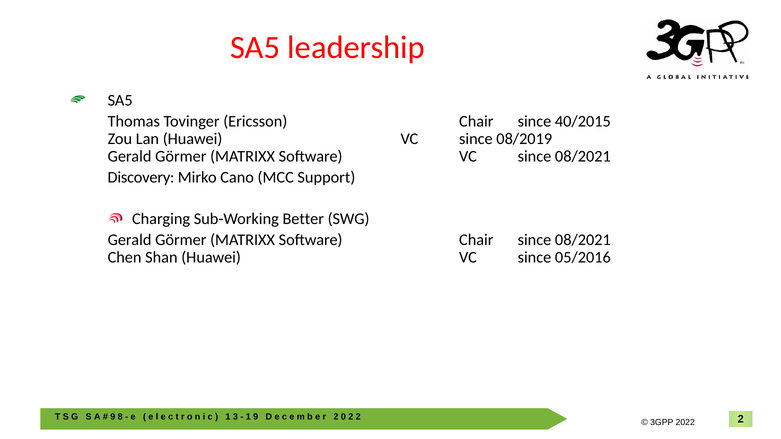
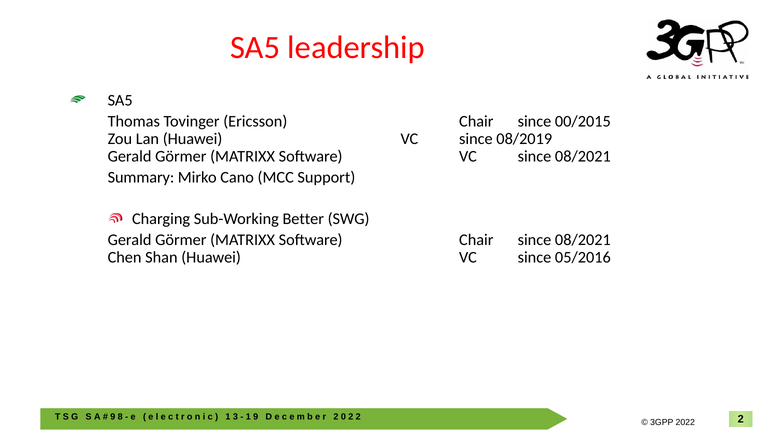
40/2015: 40/2015 -> 00/2015 (583, 121)
Discovery: Discovery -> Summary (141, 177)
